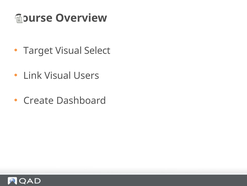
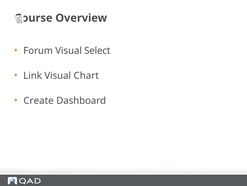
Target: Target -> Forum (38, 50)
Users: Users -> Chart (86, 75)
